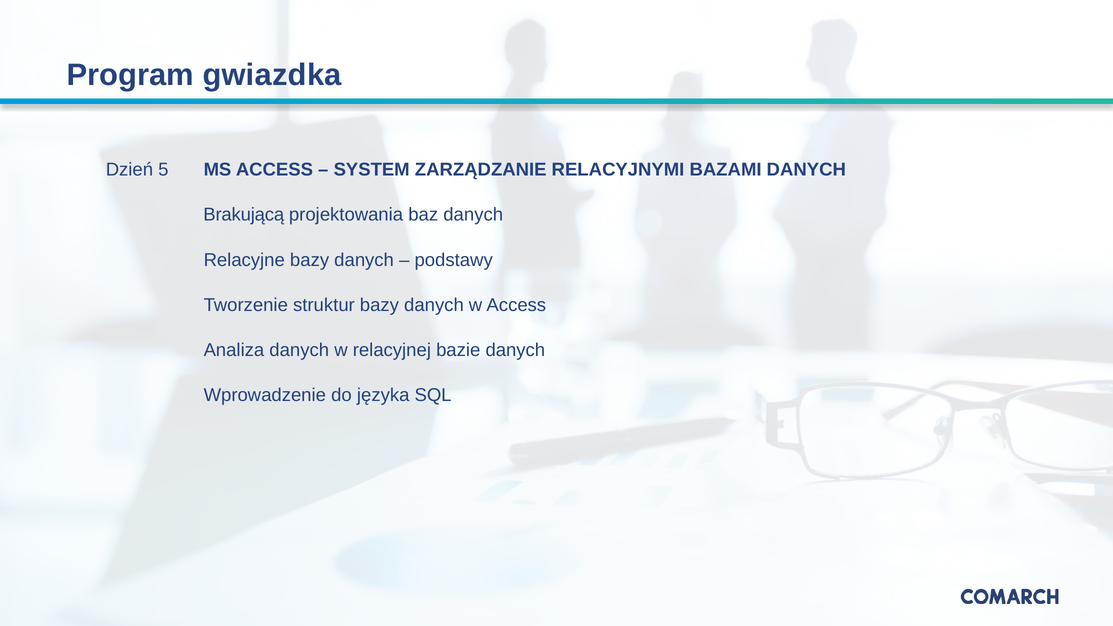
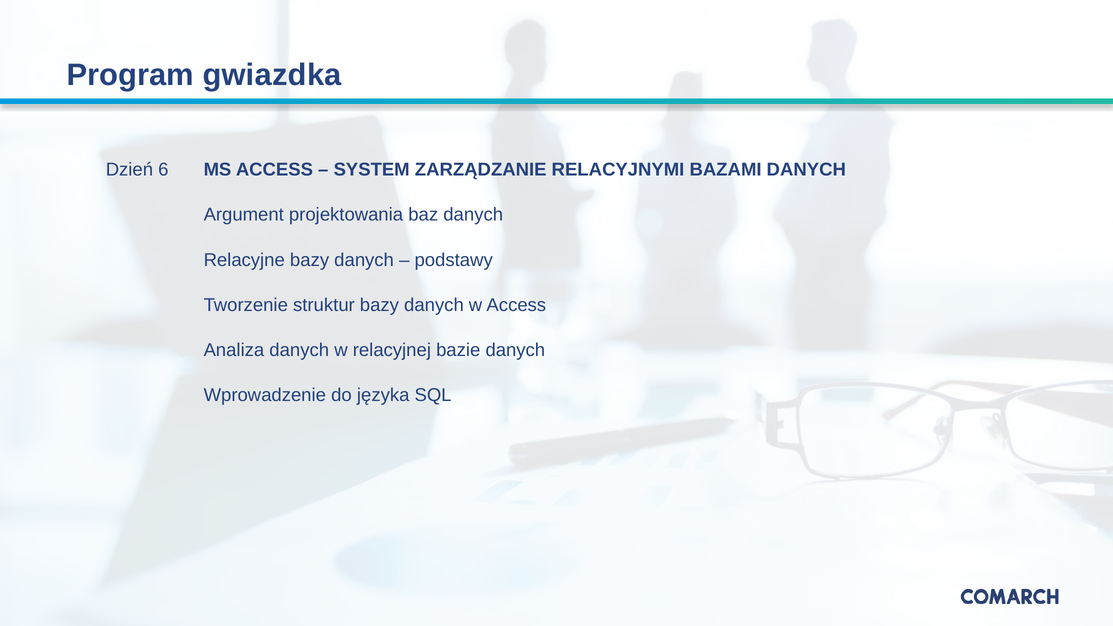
5: 5 -> 6 (163, 169)
Brakującą: Brakującą -> Argument (244, 215)
